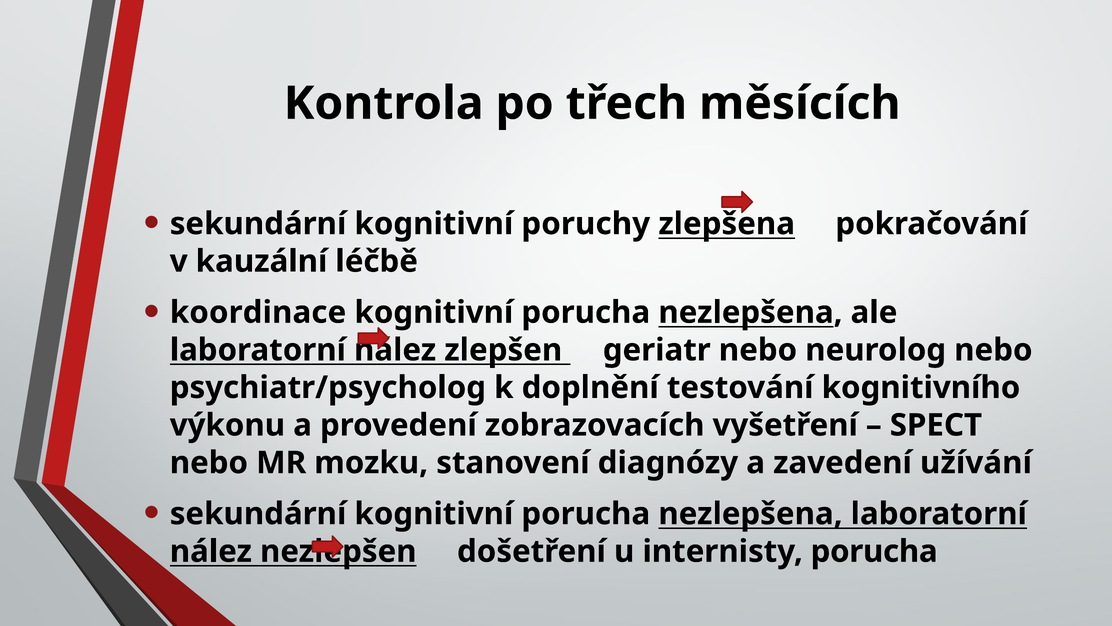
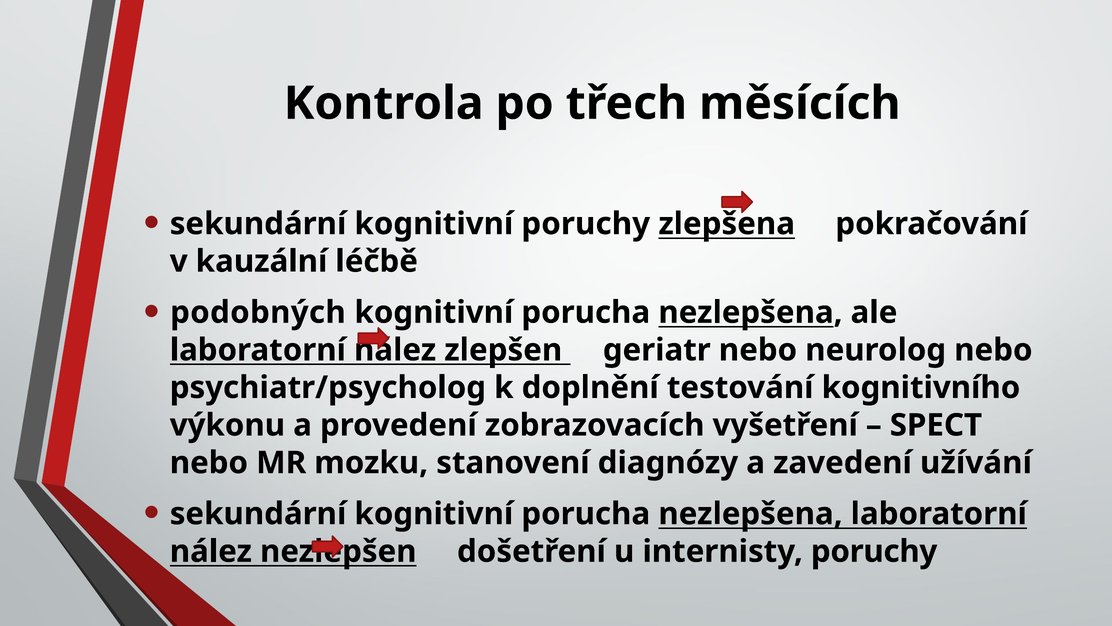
koordinace: koordinace -> podobných (258, 312)
internisty porucha: porucha -> poruchy (874, 551)
